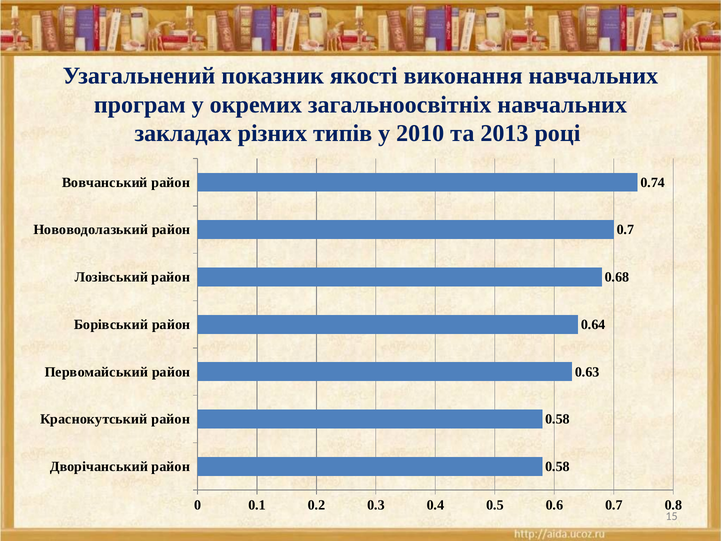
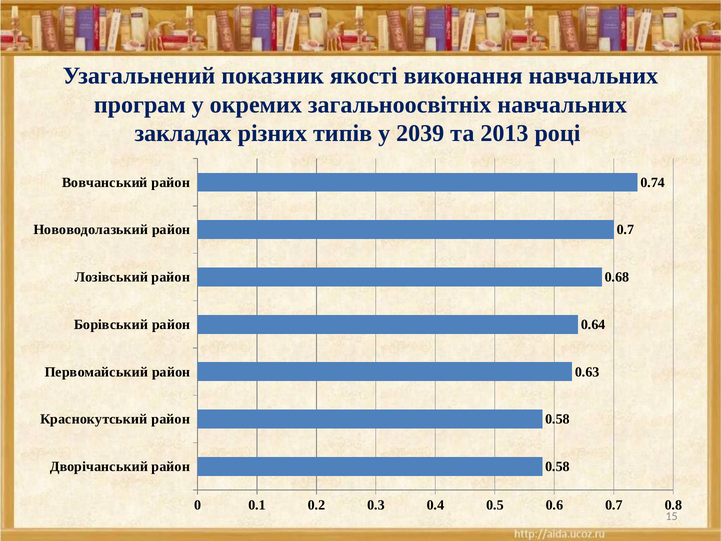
2010: 2010 -> 2039 (420, 133)
